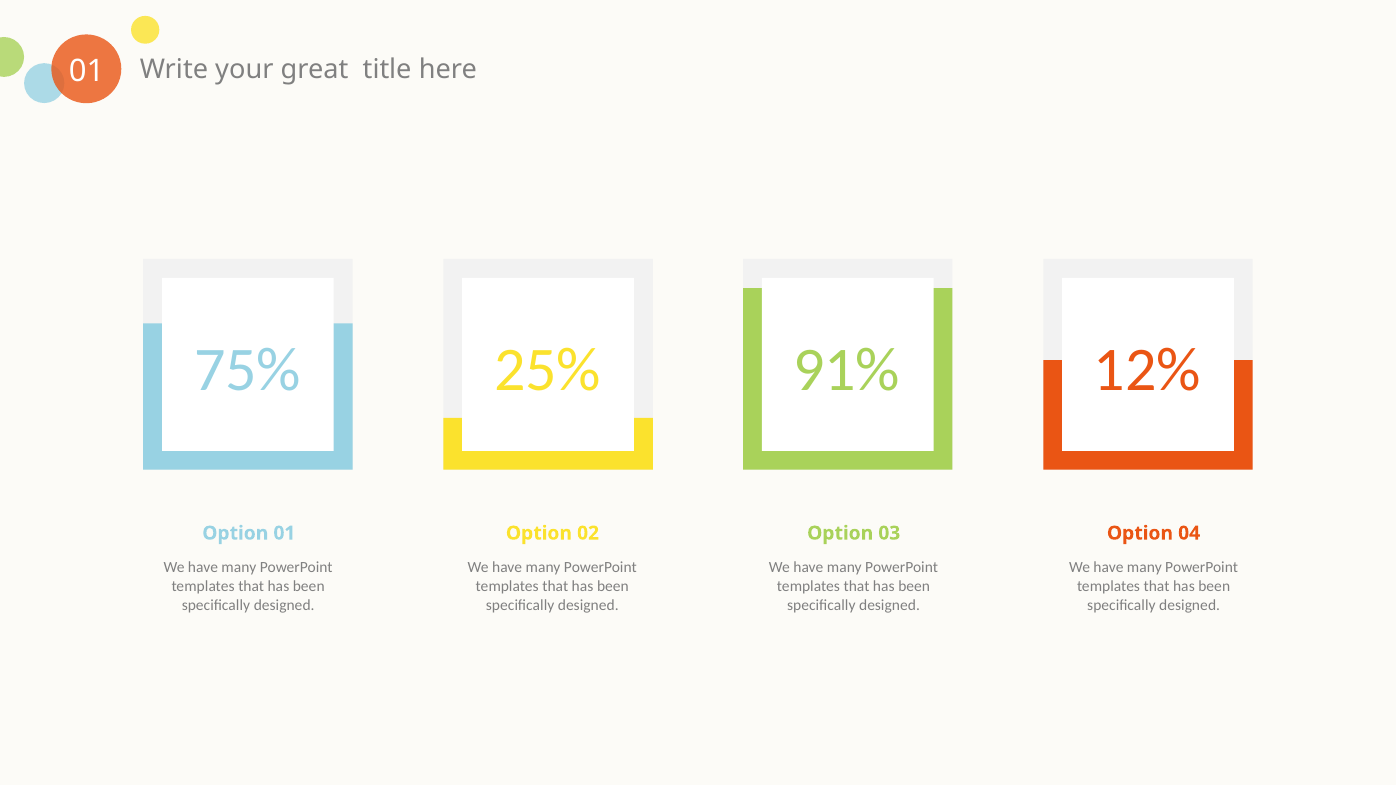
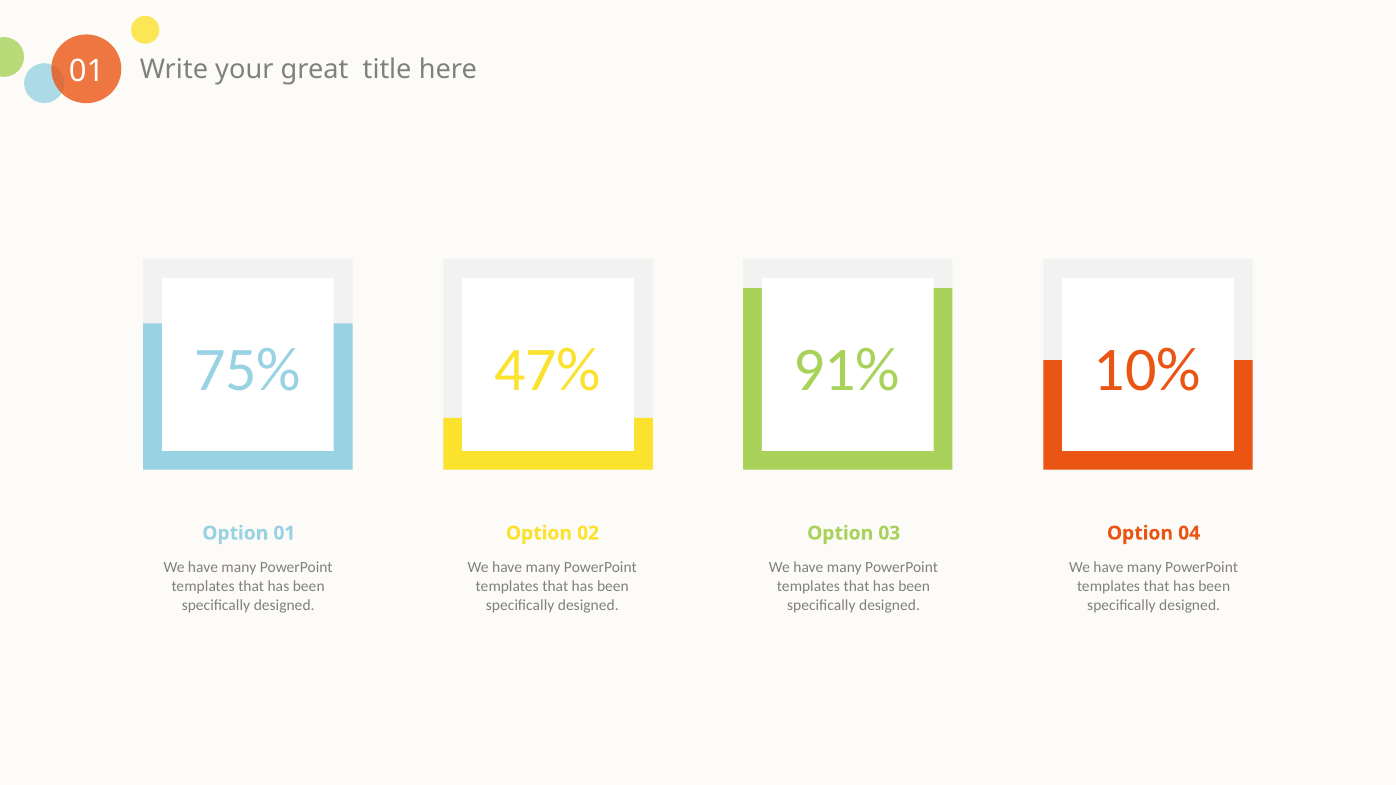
25%: 25% -> 47% (548, 370)
12%: 12% -> 10% (1147, 370)
